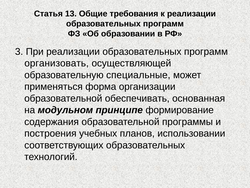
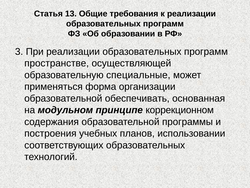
организовать: организовать -> пространстве (57, 63)
формирование: формирование -> коррекционном (180, 110)
